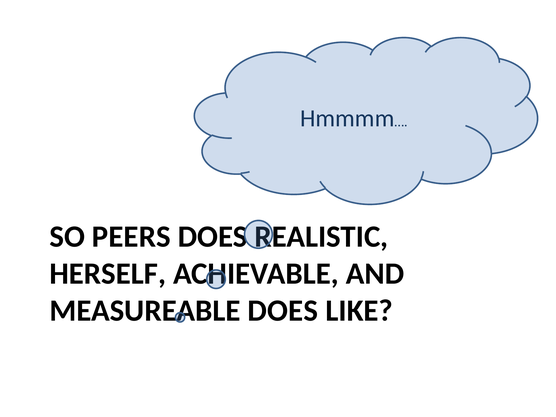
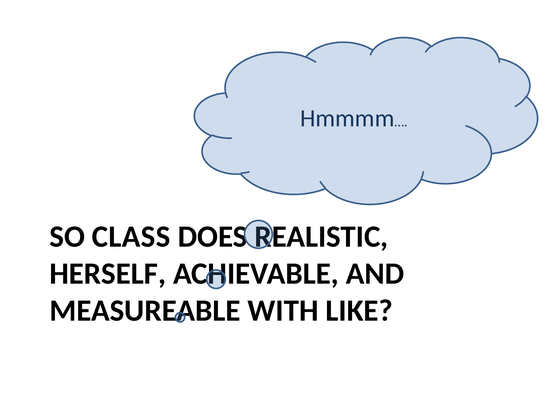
PEERS: PEERS -> CLASS (131, 237)
MEASUREABLE DOES: DOES -> WITH (283, 311)
